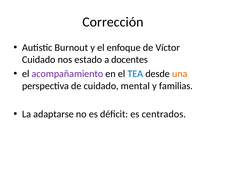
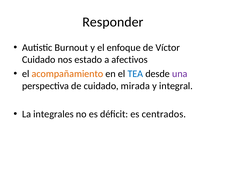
Corrección: Corrección -> Responder (113, 22)
docentes: docentes -> afectivos (130, 59)
acompañamiento colour: purple -> orange (67, 74)
una colour: orange -> purple (180, 74)
mental: mental -> mirada (135, 86)
familias: familias -> integral (176, 86)
adaptarse: adaptarse -> integrales (54, 114)
